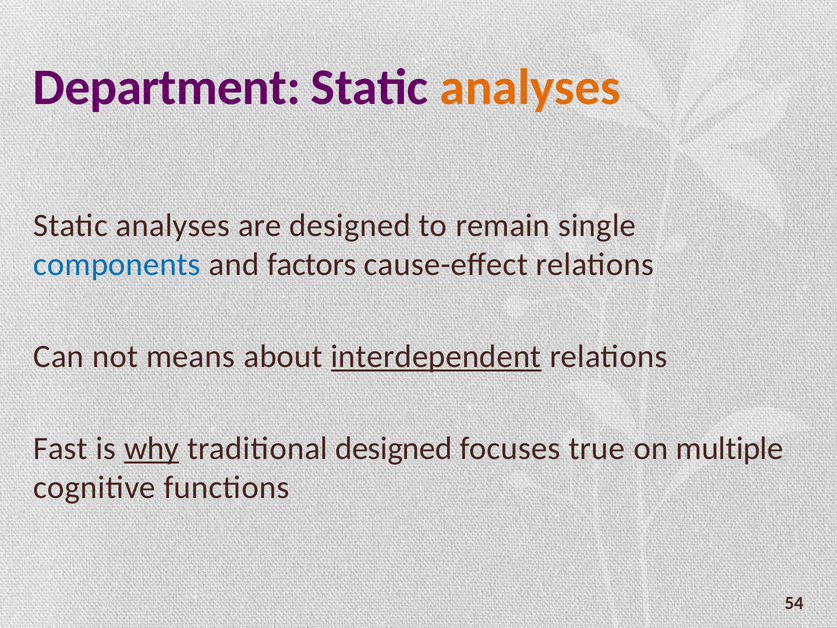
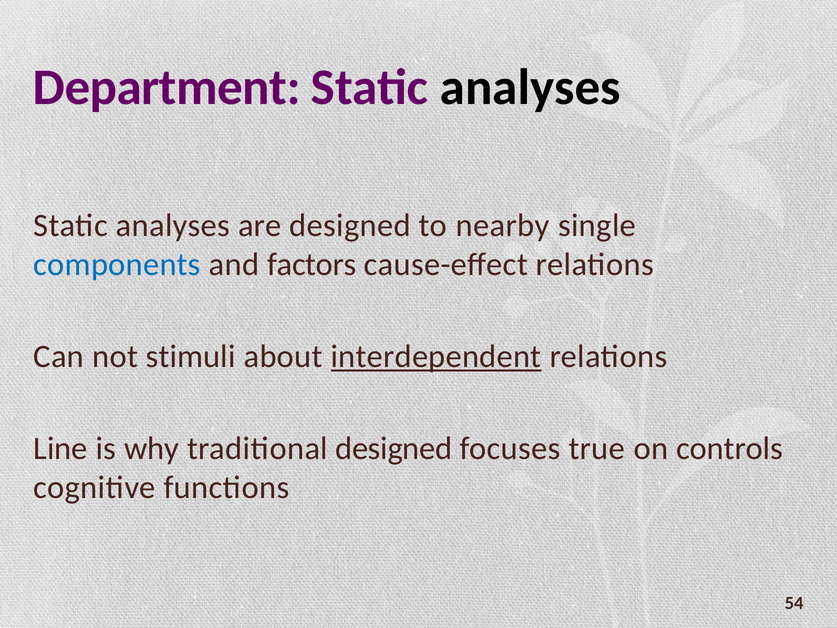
analyses colour: orange -> black (530, 87)
remain: remain -> nearby (503, 225)
means: means -> stimuli (191, 356)
Fast: Fast -> Line (61, 448)
why underline: present -> none (152, 448)
multiple: multiple -> controls (730, 448)
